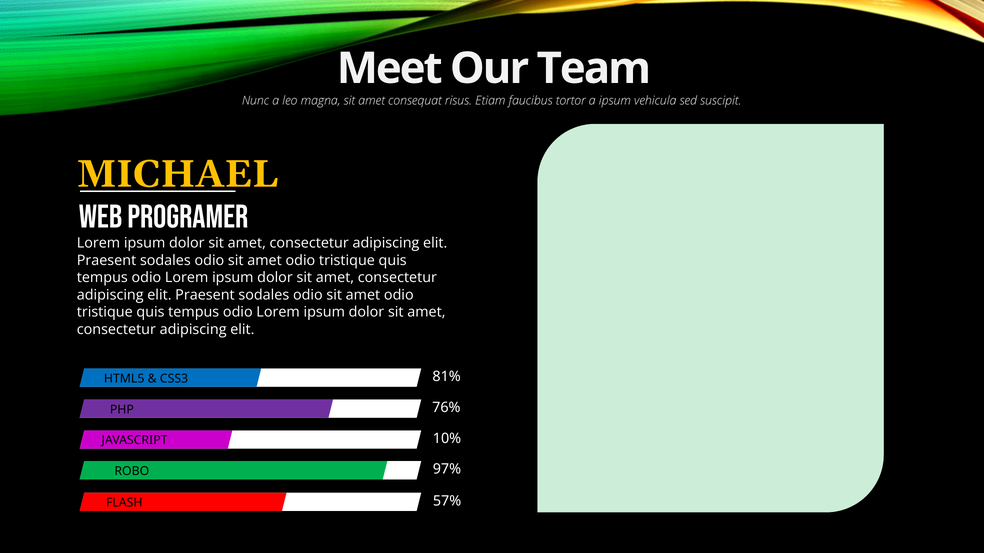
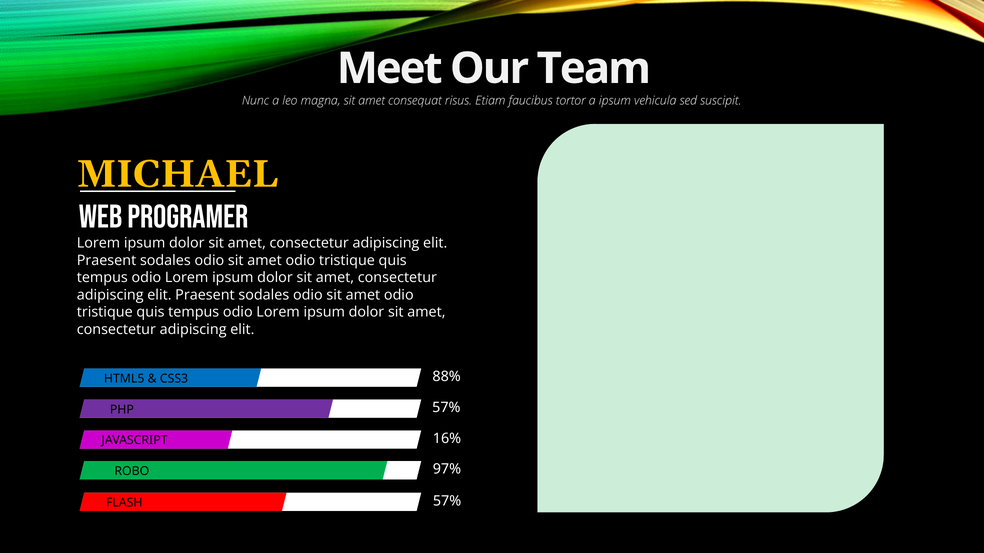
81%: 81% -> 88% (447, 377)
PHP 76%: 76% -> 57% (446, 408)
10%: 10% -> 16% (447, 439)
